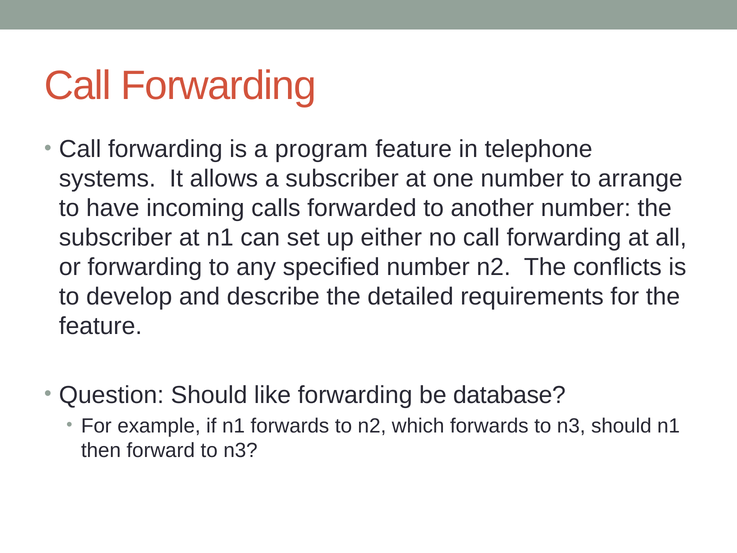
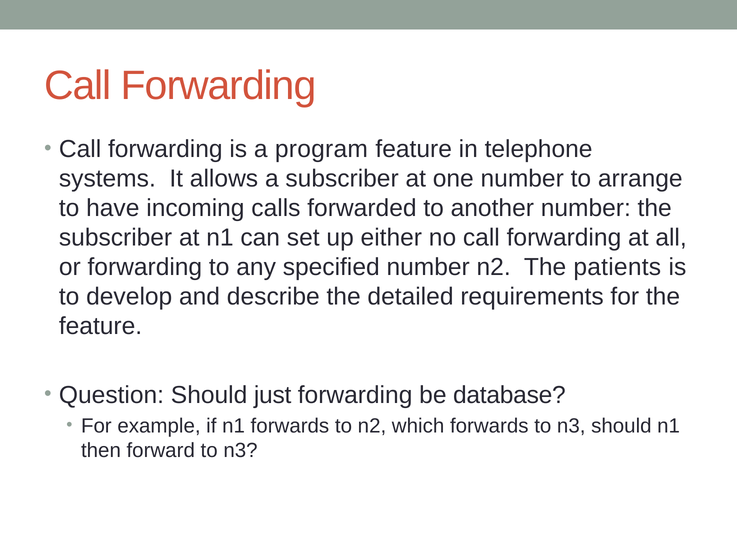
conflicts: conflicts -> patients (617, 267)
like: like -> just (273, 395)
